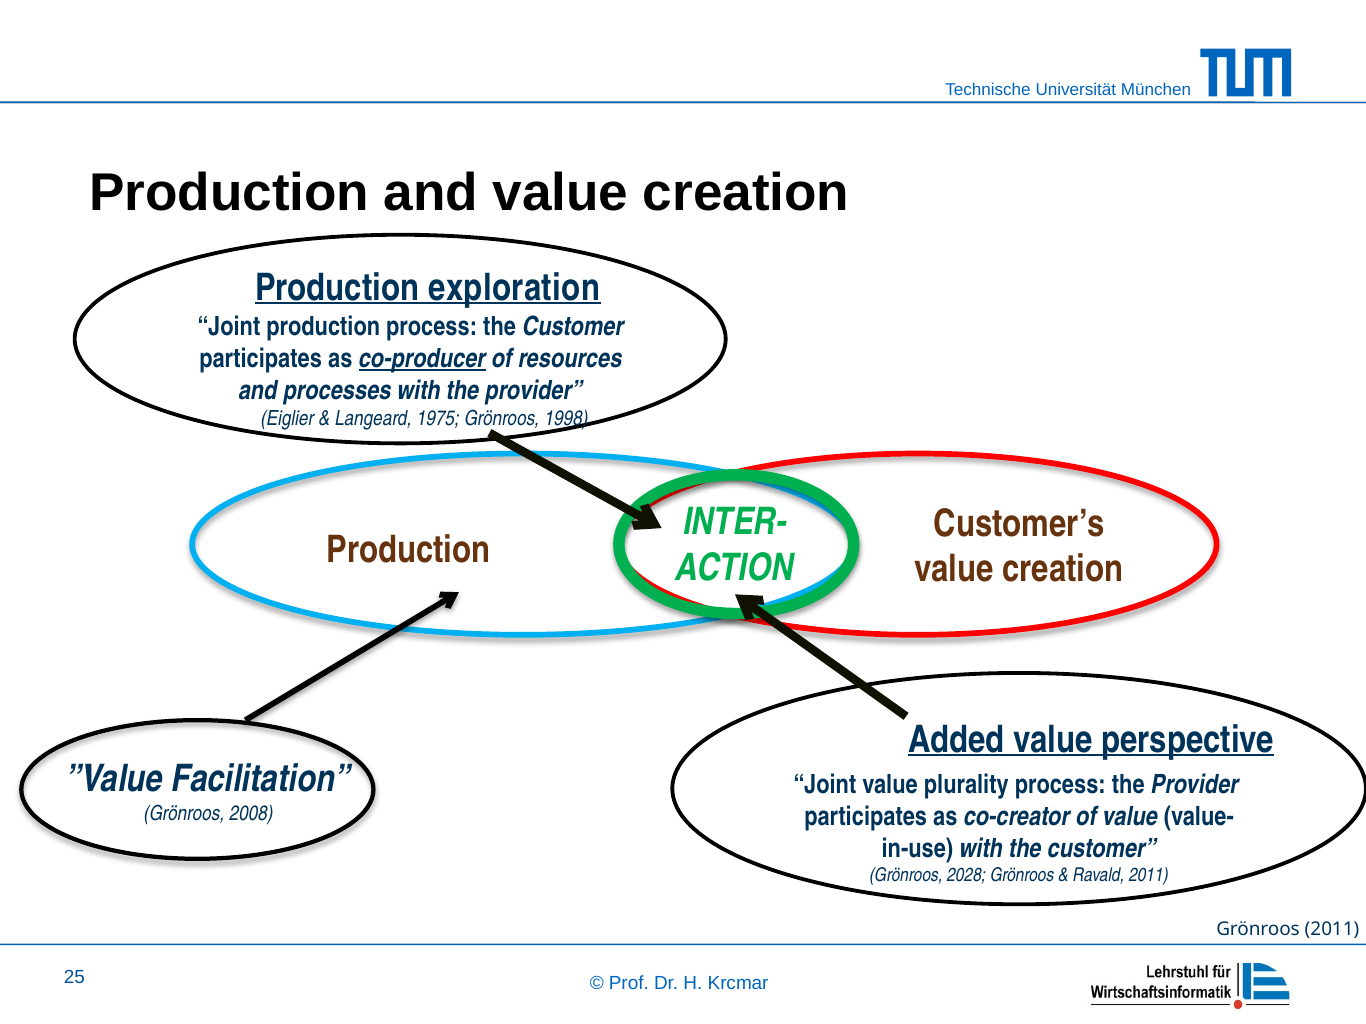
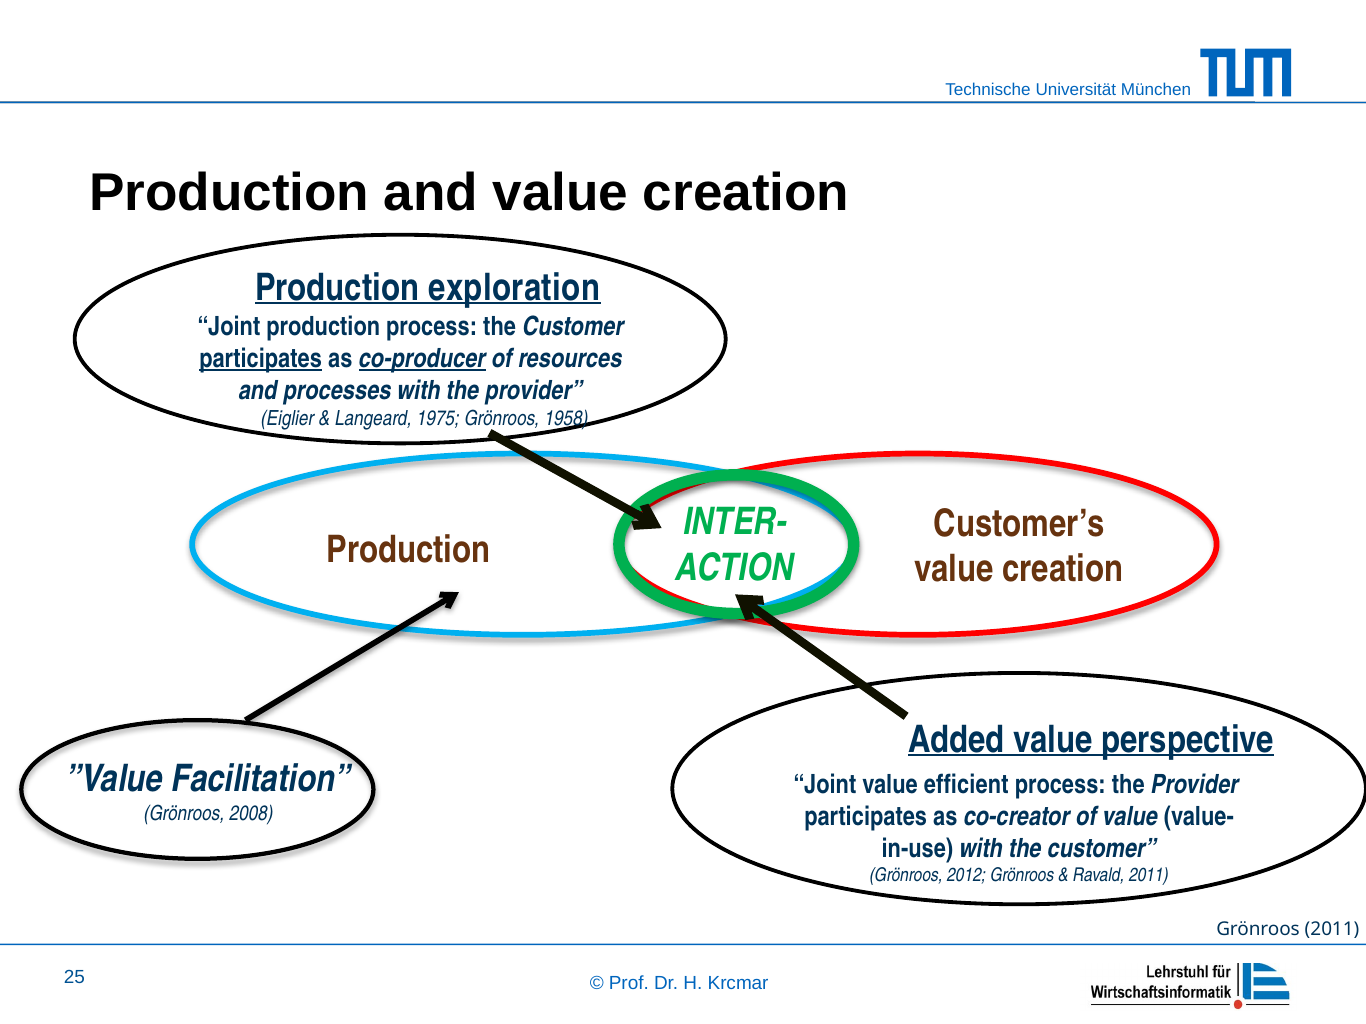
participates underline: none -> present (261, 359)
1998: 1998 -> 1958 (566, 419)
plurality: plurality -> efficient (966, 785)
2028: 2028 -> 2012 (967, 876)
